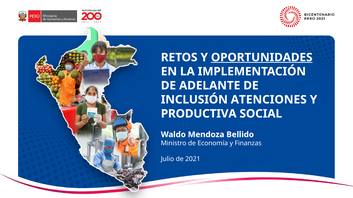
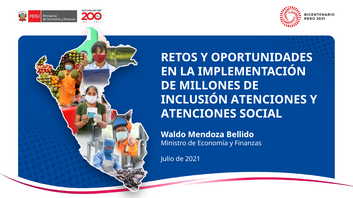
OPORTUNIDADES underline: present -> none (262, 58)
ADELANTE: ADELANTE -> MILLONES (210, 86)
PRODUCTIVA: PRODUCTIVA -> ATENCIONES (199, 114)
